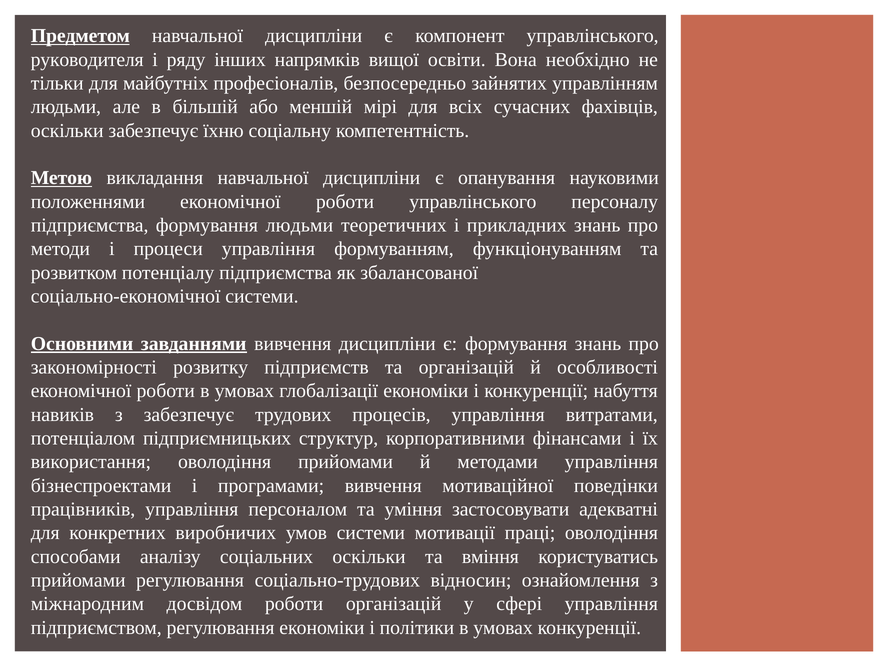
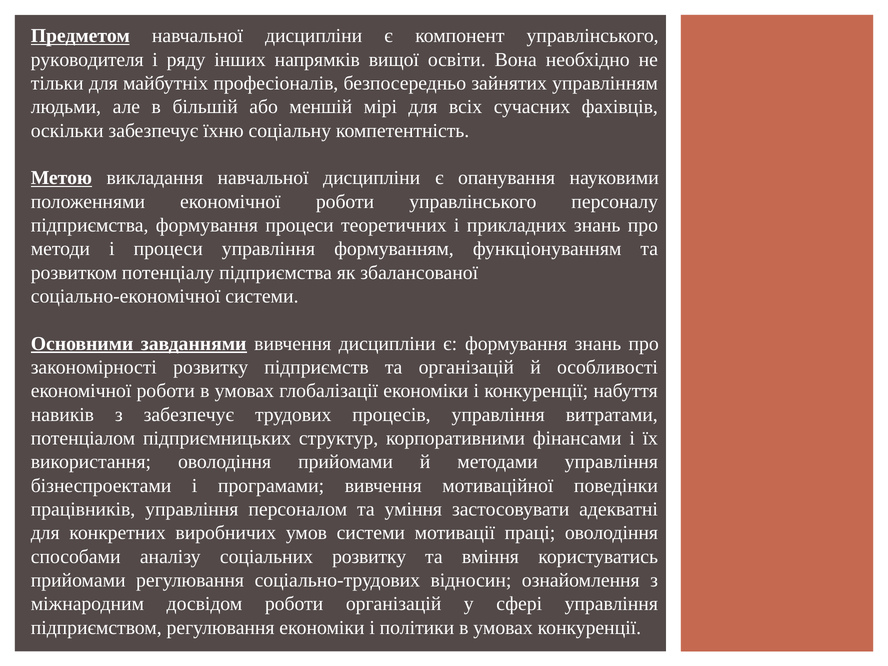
формування людьми: людьми -> процеси (300, 225)
соціальних оскільки: оскільки -> розвитку (369, 557)
